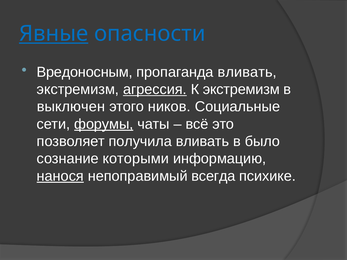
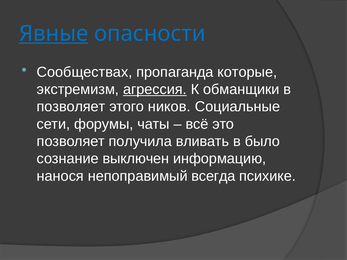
Вредоносным: Вредоносным -> Сообществах (84, 72)
пропаганда вливать: вливать -> которые (247, 72)
К экстремизм: экстремизм -> обманщики (241, 89)
выключен: выключен -> позволяет (71, 107)
форумы underline: present -> none (104, 124)
которыми: которыми -> выключен (136, 159)
нанося underline: present -> none (60, 176)
